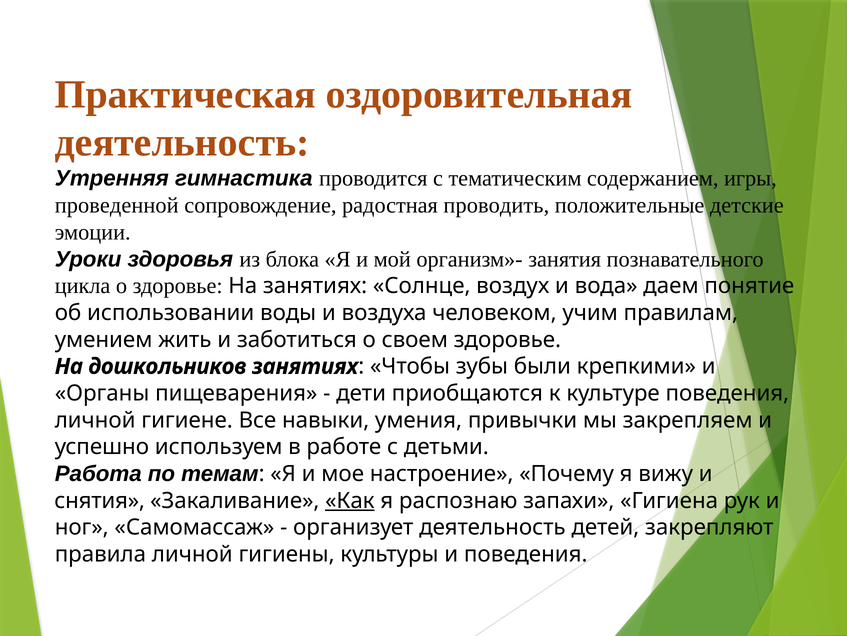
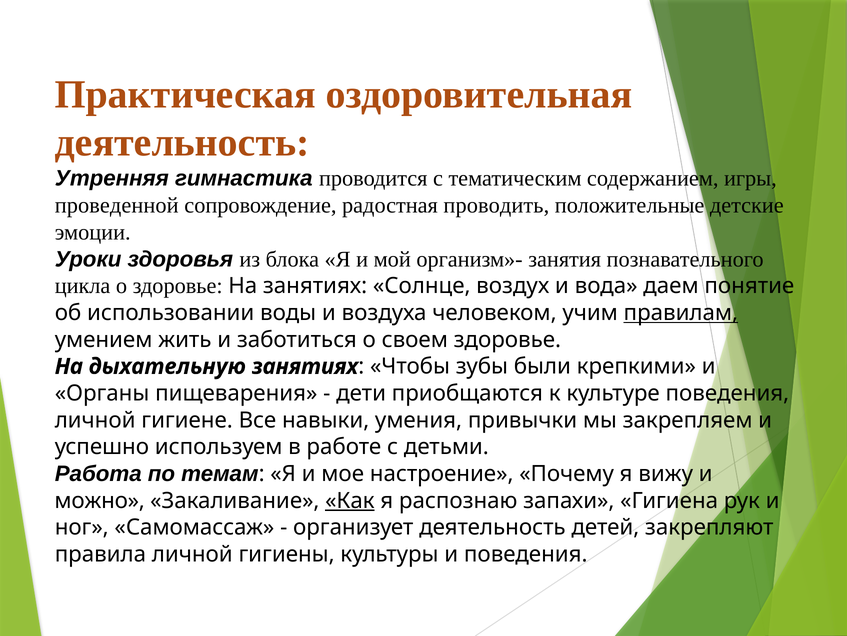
правилам underline: none -> present (681, 312)
дошкольников: дошкольников -> дыхательную (167, 366)
снятия: снятия -> можно (100, 500)
